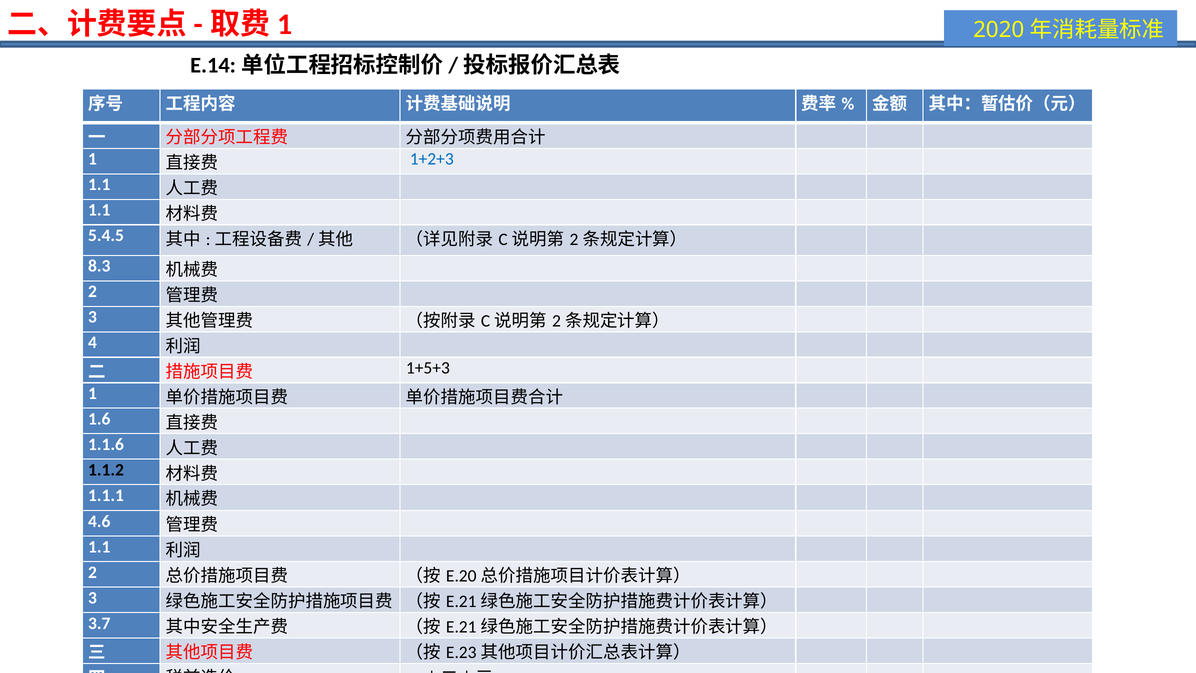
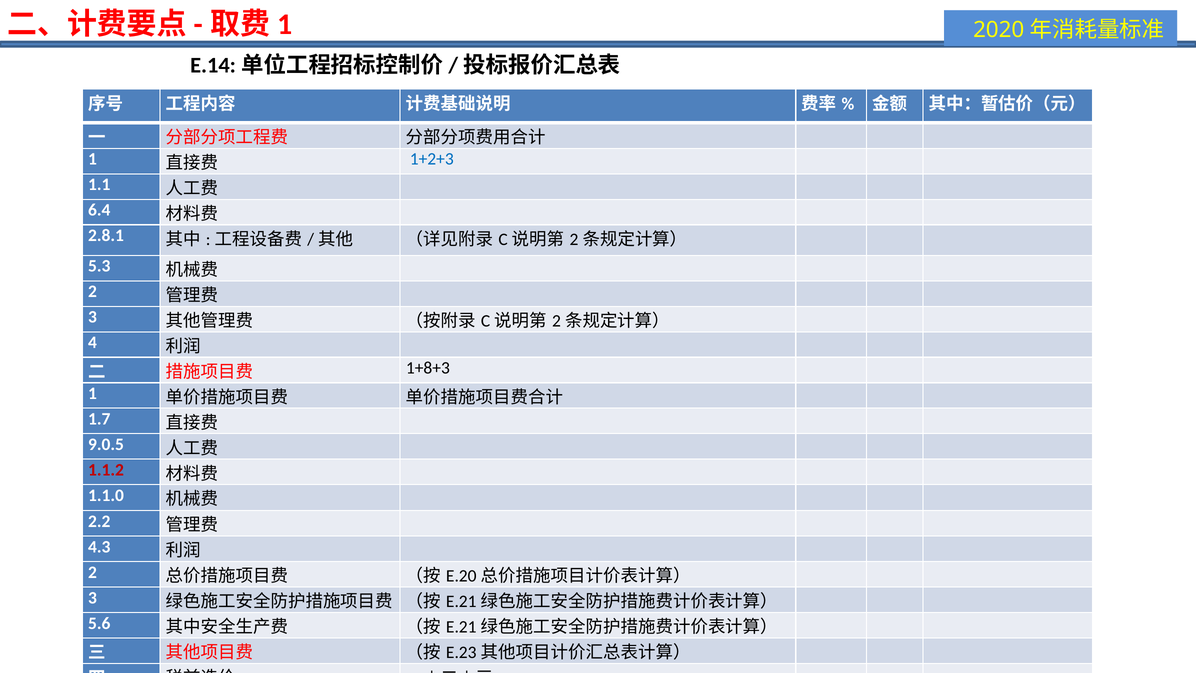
1.1: 1.1 -> 6.4 (99, 210)
5.4.5: 5.4.5 -> 2.8.1 (106, 236)
8.3: 8.3 -> 5.3 (99, 266)
1+5+3: 1+5+3 -> 1+8+3 (428, 368)
1.6: 1.6 -> 1.7 (99, 419)
1.1.6: 1.1.6 -> 9.0.5 (106, 444)
1.1.2 colour: black -> red (106, 470)
1.1.1: 1.1.1 -> 1.1.0 (106, 495)
4.6: 4.6 -> 2.2 (99, 521)
1.1: 1.1 -> 4.3 (99, 547)
3.7: 3.7 -> 5.6 (99, 623)
